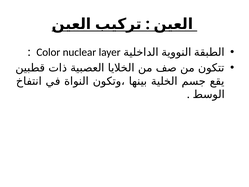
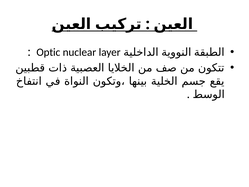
Color: Color -> Optic (48, 52)
